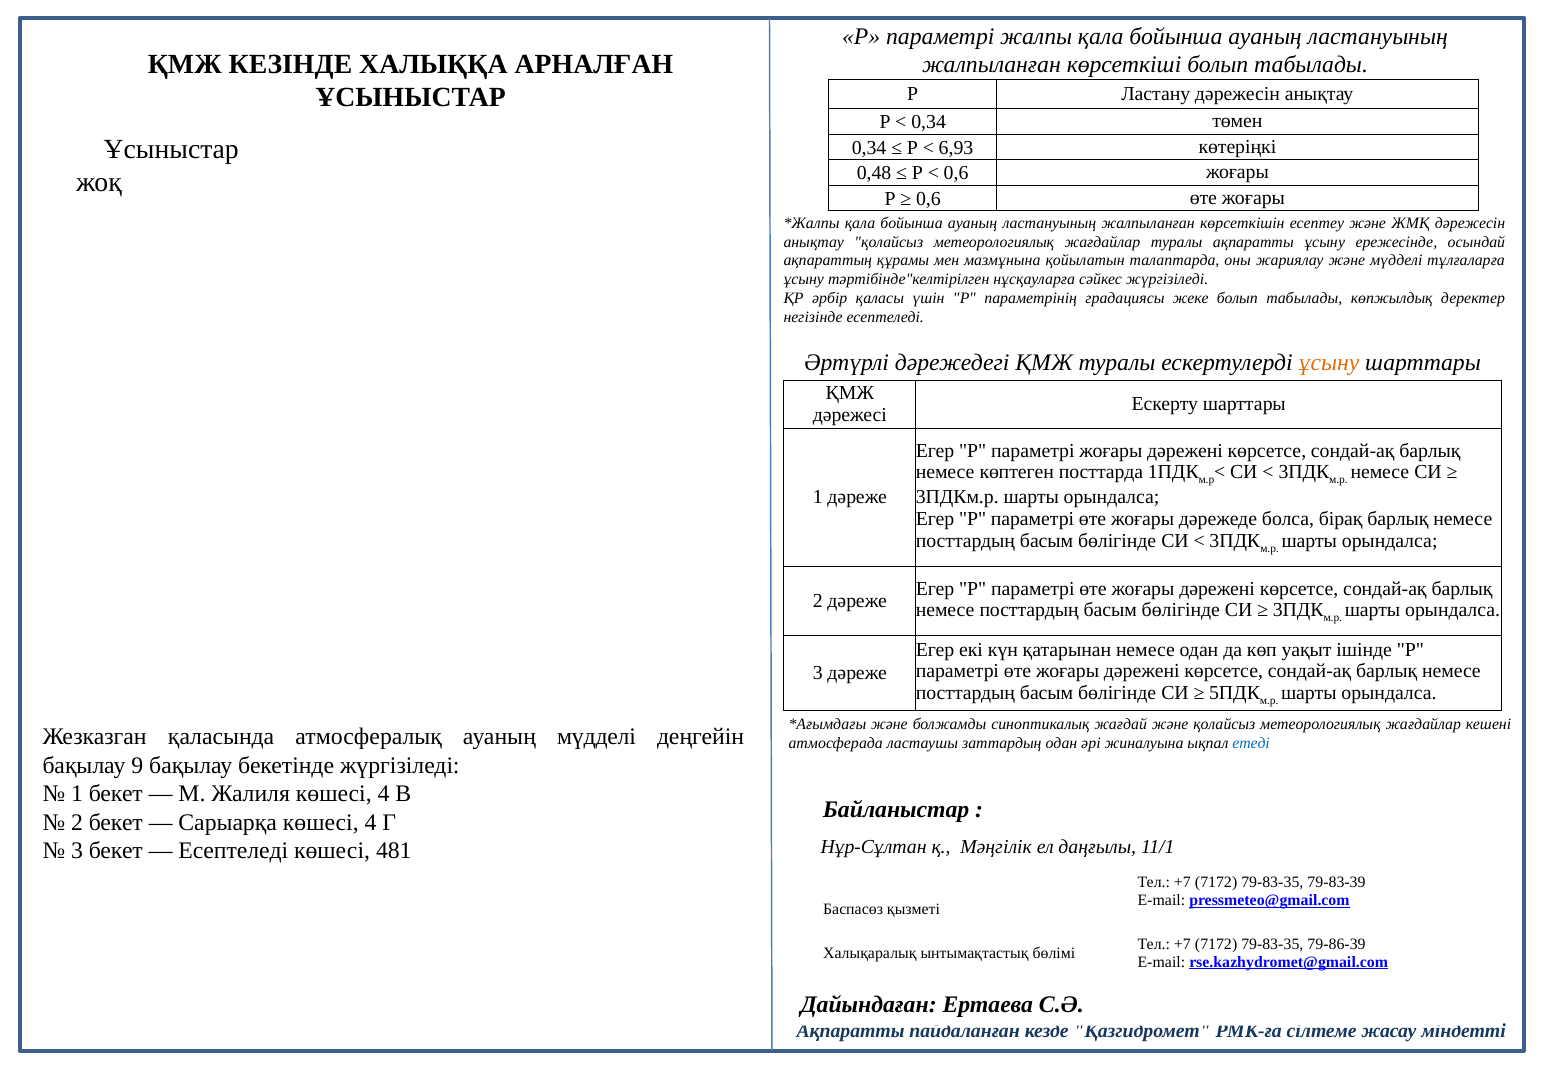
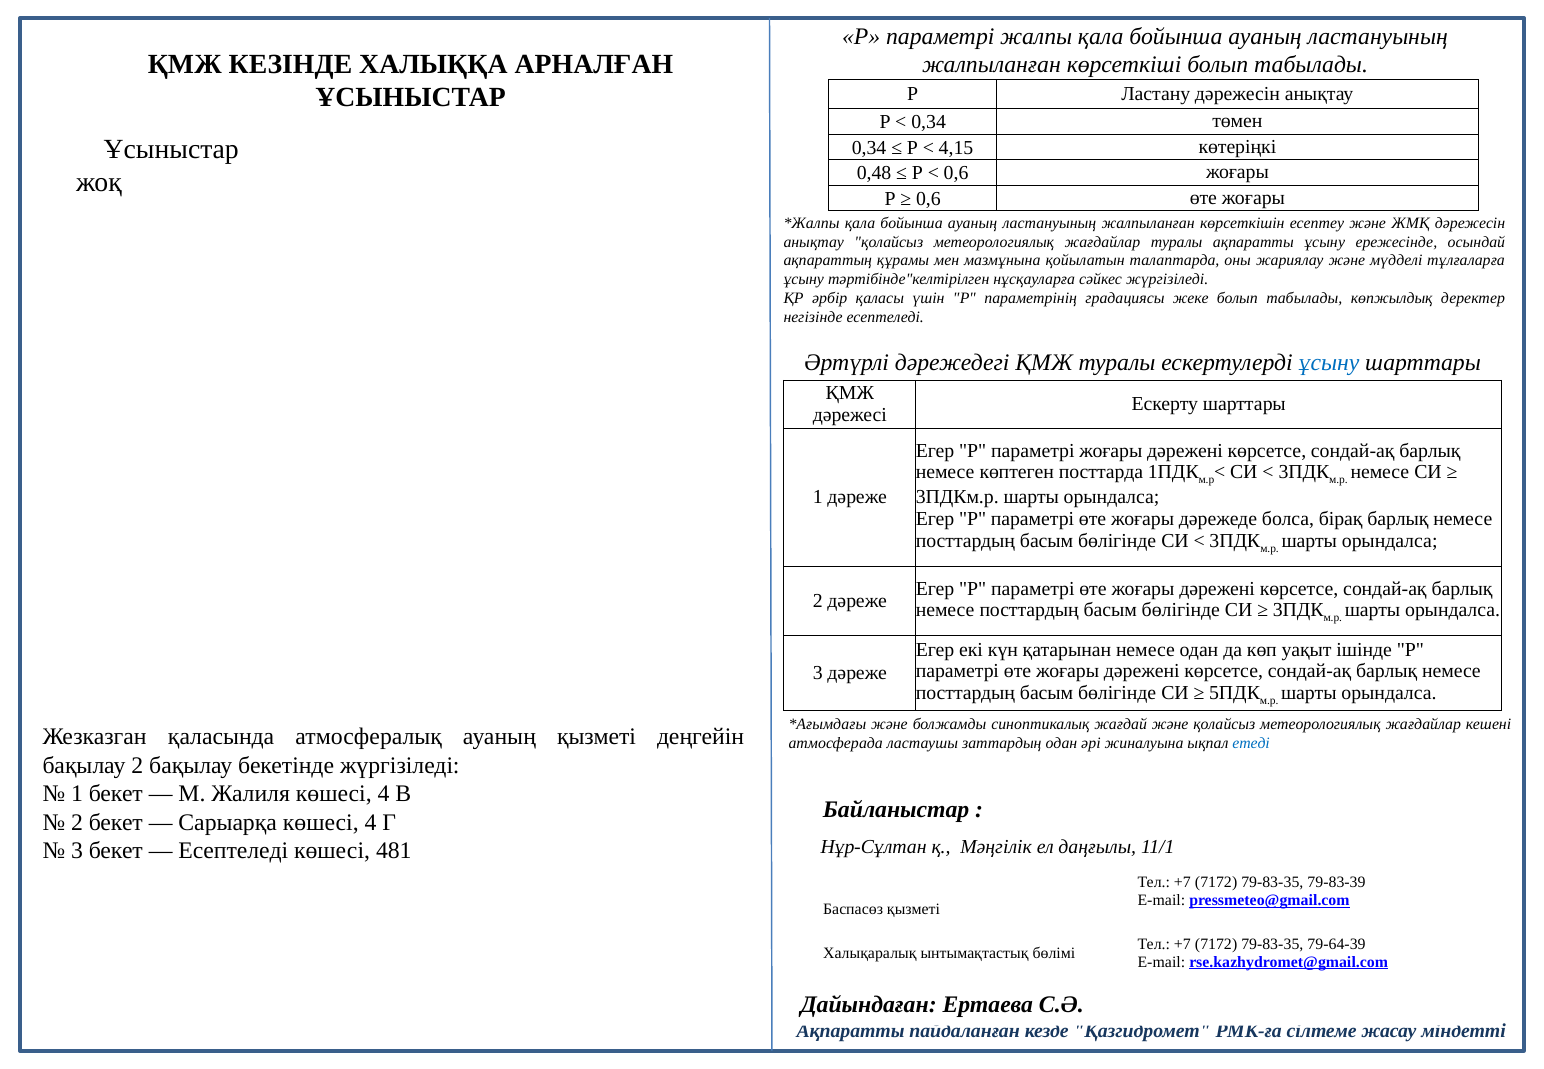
6,93: 6,93 -> 4,15 (956, 148)
ұсыну colour: orange -> blue (1329, 363)
ауаның мүдделі: мүдделі -> қызметі (596, 737)
бақылау 9: 9 -> 2 (137, 765)
79-86-39: 79-86-39 -> 79-64-39 (1337, 944)
